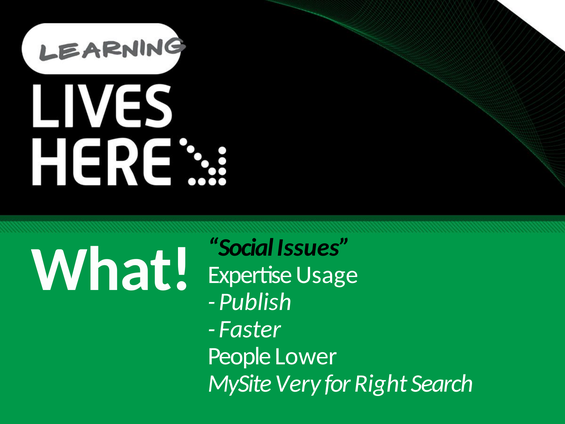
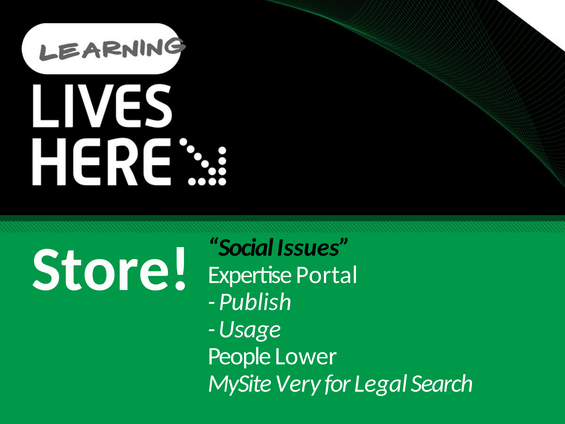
What: What -> Store (111, 269)
Usage: Usage -> Portal (327, 275)
Faster: Faster -> Usage (250, 329)
Right: Right -> Legal (381, 383)
